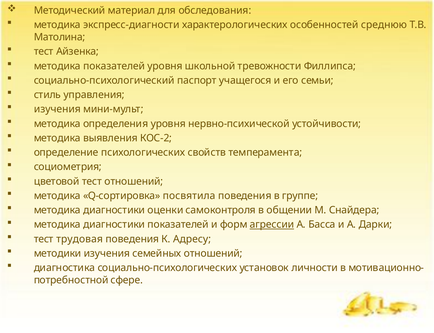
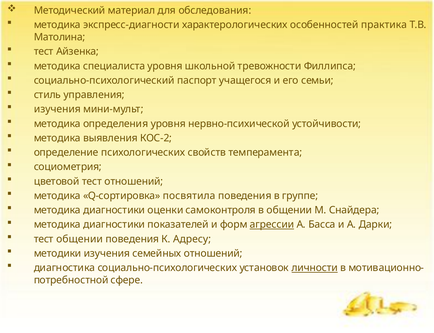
среднюю: среднюю -> практика (384, 25)
методика показателей: показателей -> специалиста (114, 66)
тест трудовая: трудовая -> общении (80, 240)
личности underline: none -> present (315, 268)
